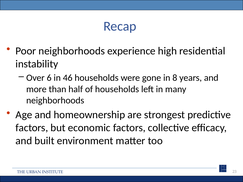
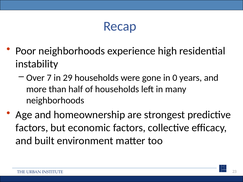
6: 6 -> 7 (49, 78)
46: 46 -> 29 (68, 78)
8: 8 -> 0 (175, 78)
